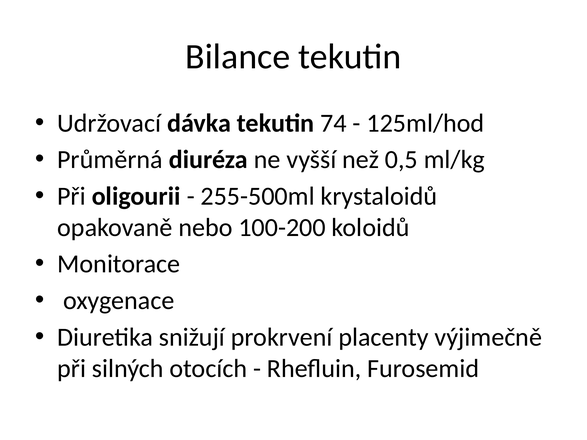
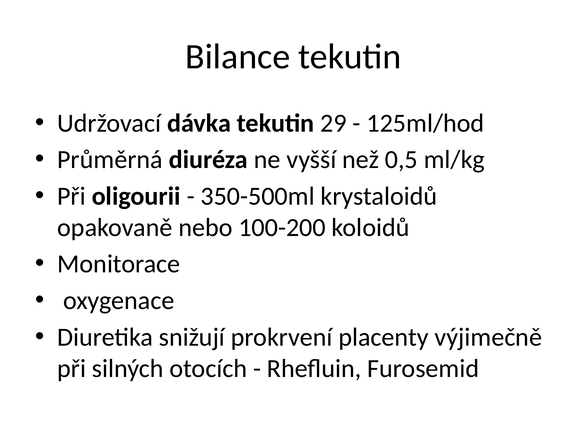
74: 74 -> 29 (334, 123)
255-500ml: 255-500ml -> 350-500ml (258, 196)
